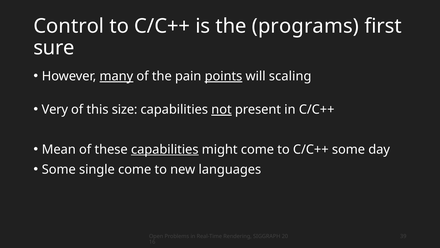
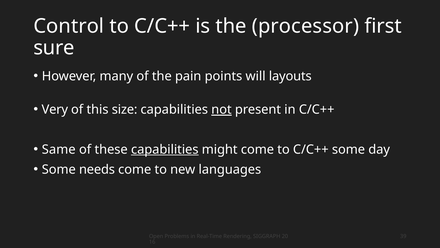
programs: programs -> processor (305, 26)
many underline: present -> none (116, 76)
points underline: present -> none (223, 76)
scaling: scaling -> layouts (290, 76)
Mean: Mean -> Same (59, 149)
single: single -> needs (97, 169)
